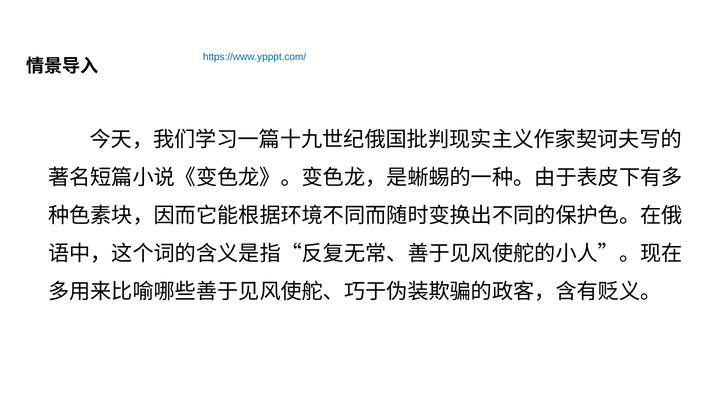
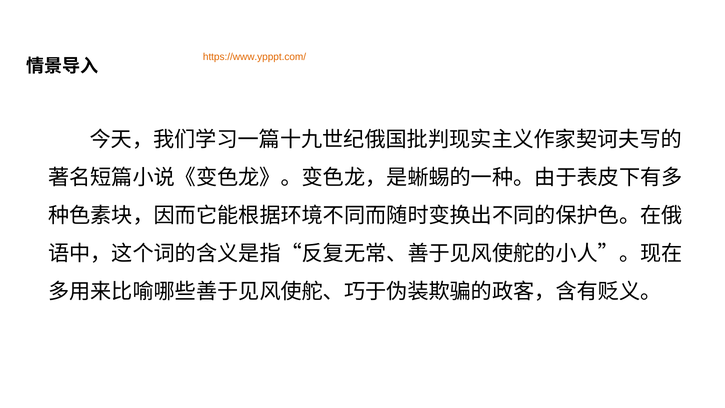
https://www.ypppt.com/ colour: blue -> orange (255, 57)
